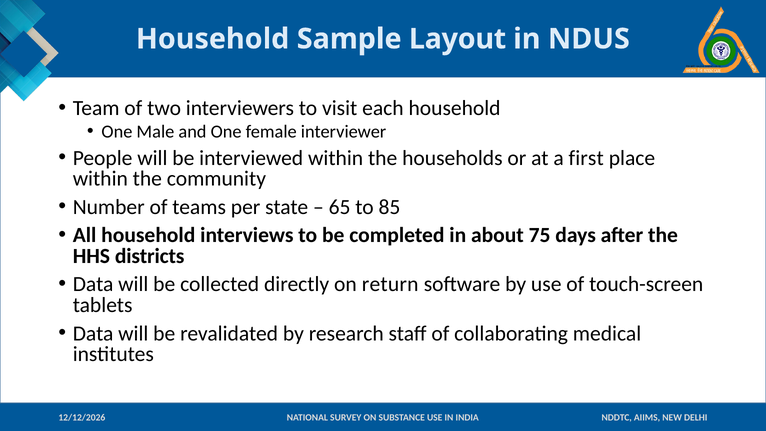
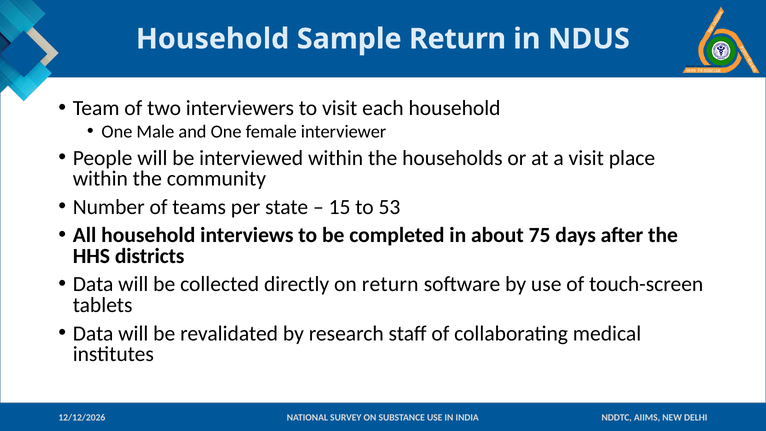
Sample Layout: Layout -> Return (458, 39)
a first: first -> visit (586, 158)
65: 65 -> 15 (340, 207)
85: 85 -> 53 (389, 207)
